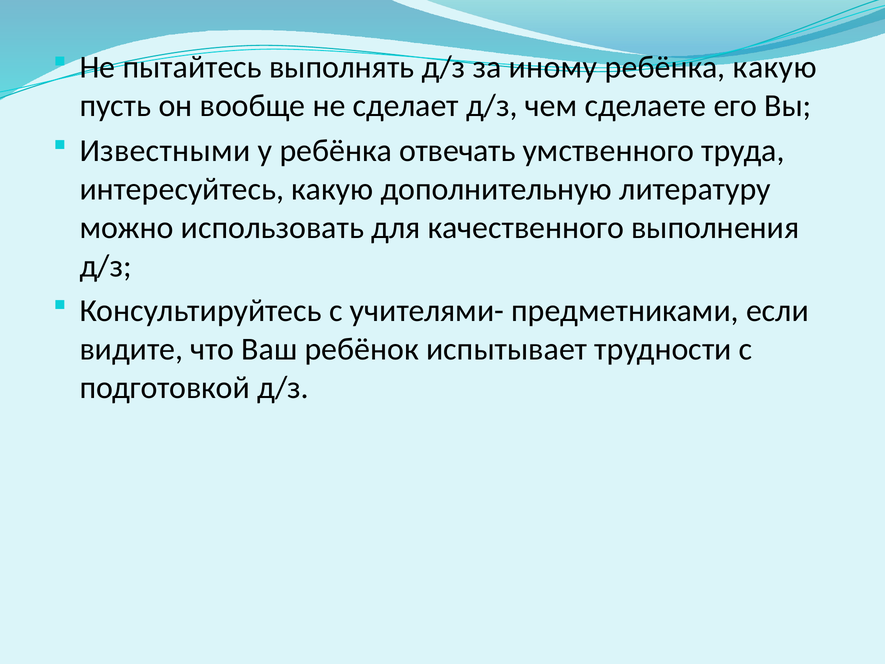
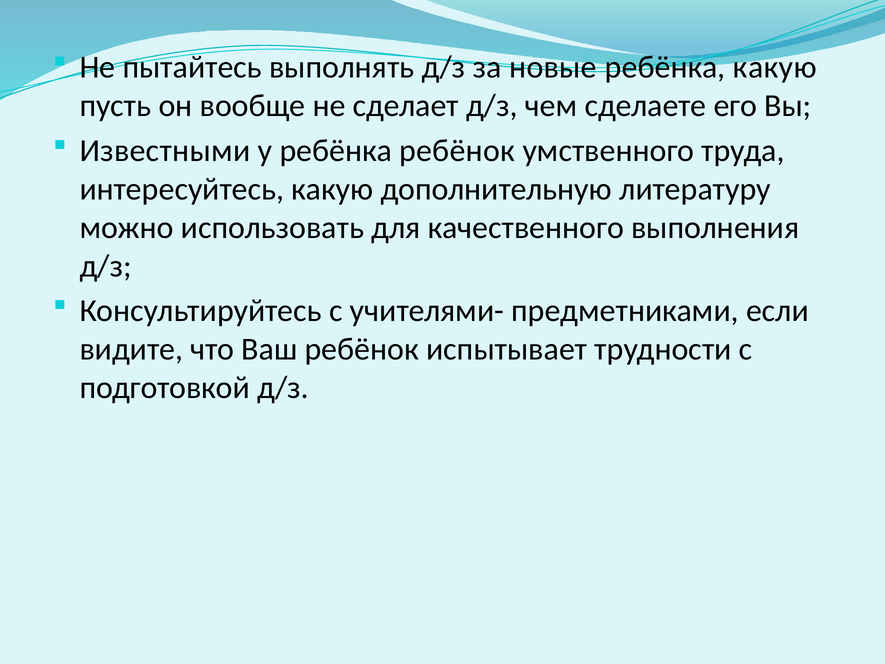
иному: иному -> новые (553, 67)
ребёнка отвечать: отвечать -> ребёнок (457, 151)
